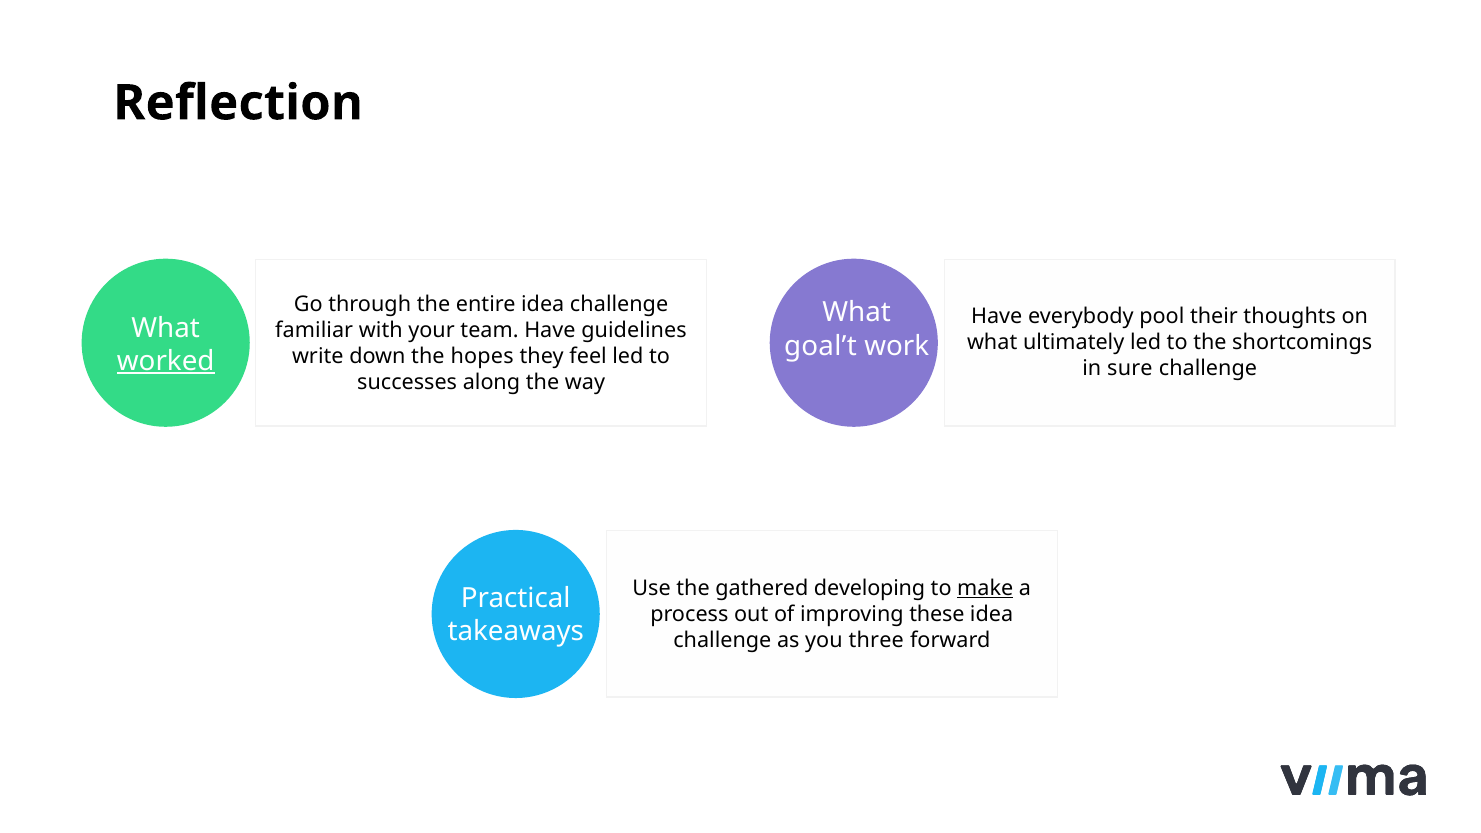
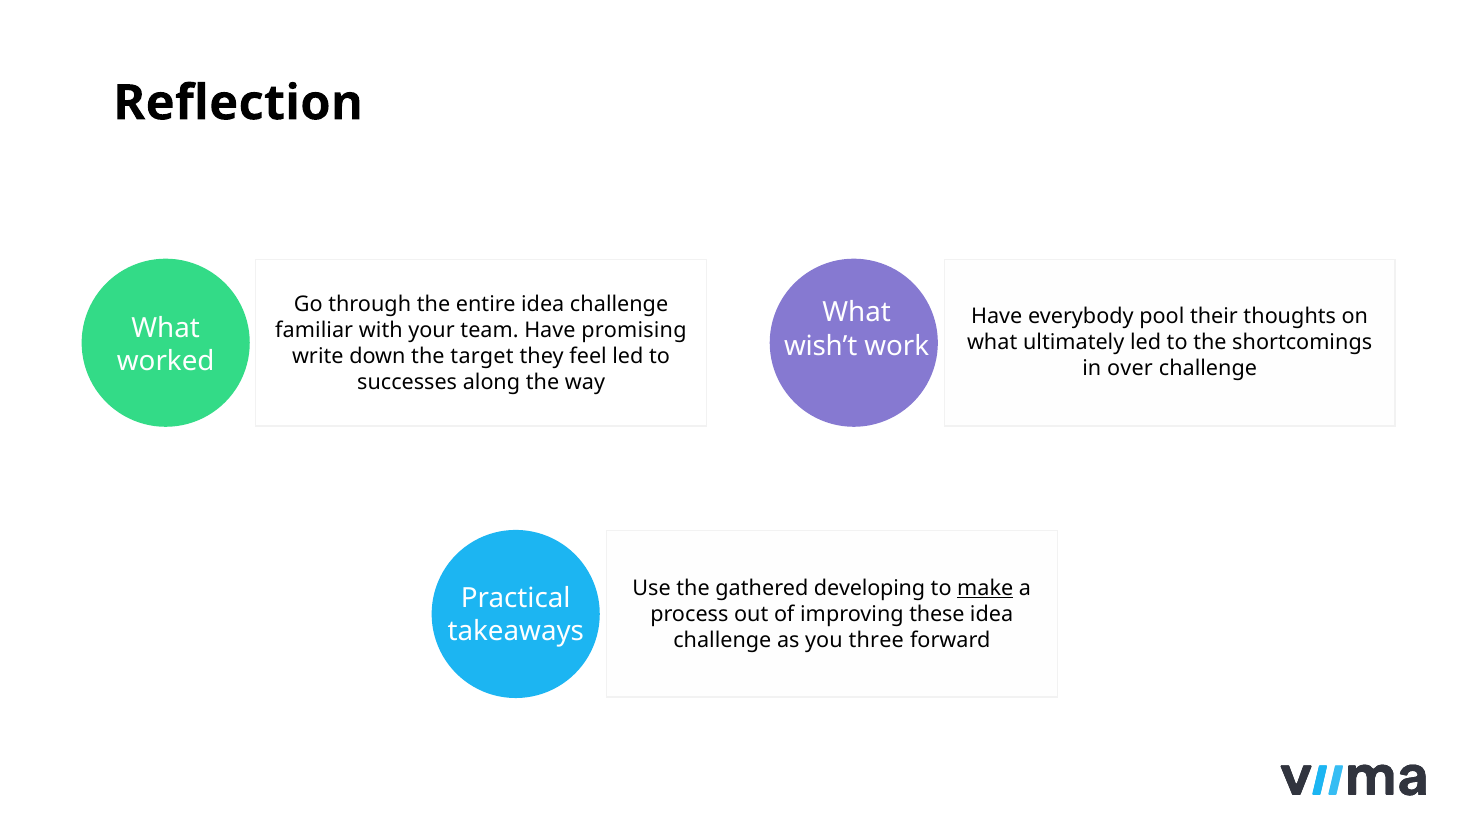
guidelines: guidelines -> promising (634, 330)
goal’t: goal’t -> wish’t (821, 346)
hopes: hopes -> target (482, 356)
worked underline: present -> none (166, 361)
sure: sure -> over (1130, 368)
